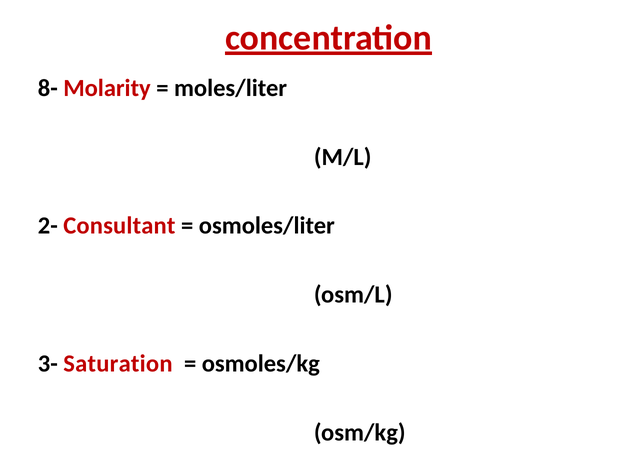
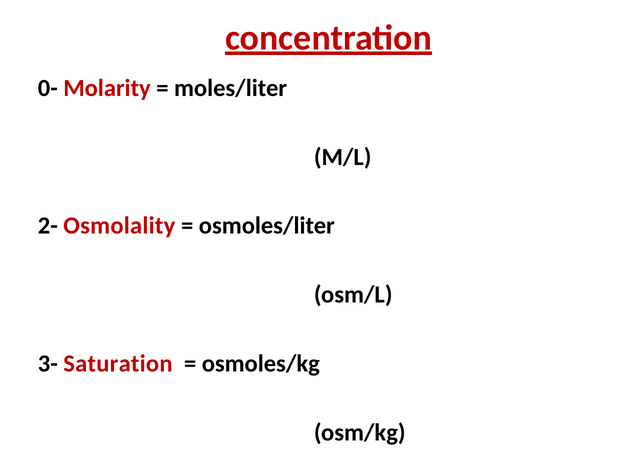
8-: 8- -> 0- (48, 88)
Consultant: Consultant -> Osmolality (119, 225)
